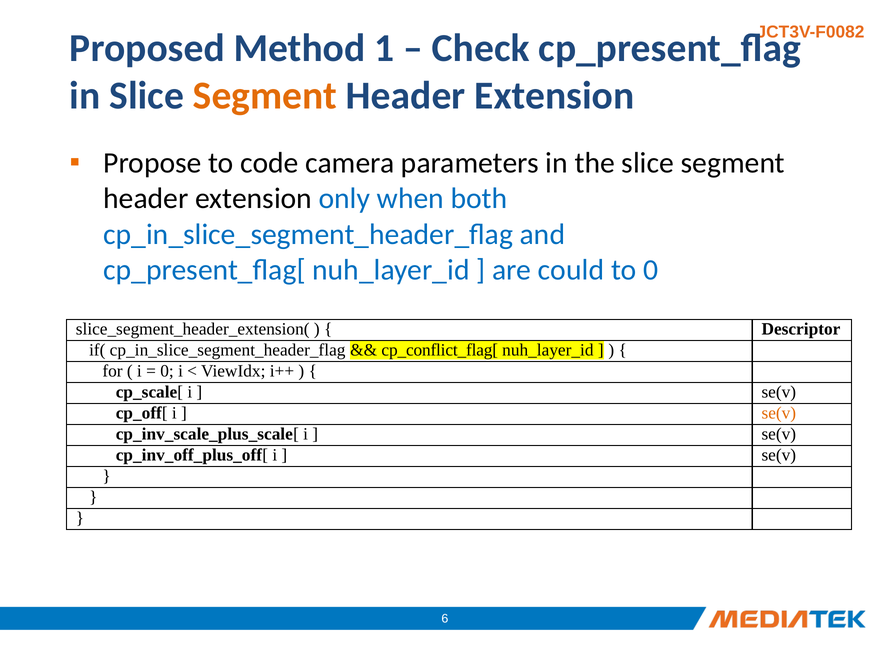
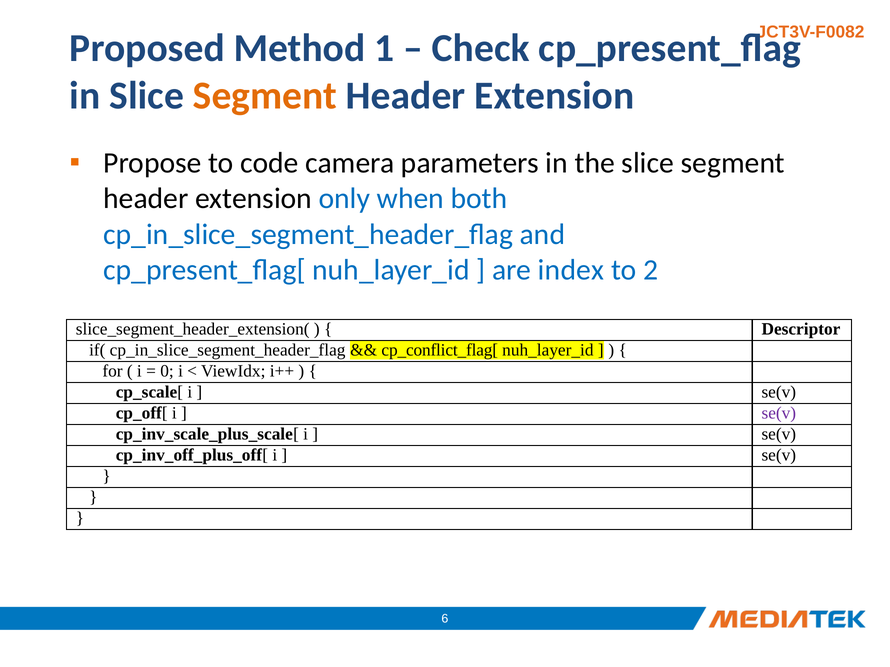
could: could -> index (571, 270)
to 0: 0 -> 2 (651, 270)
se(v colour: orange -> purple (779, 414)
